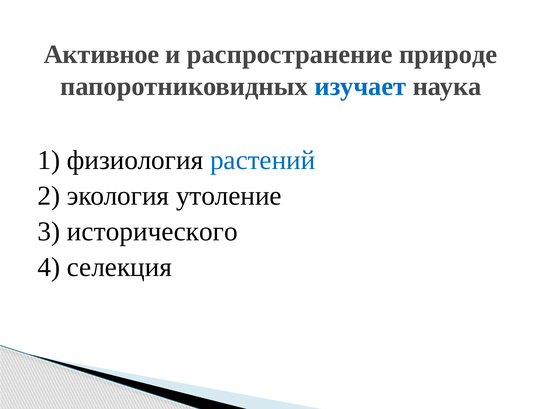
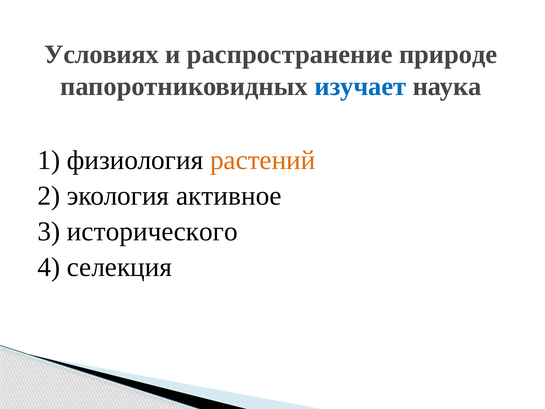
Активное: Активное -> Условиях (101, 54)
растений colour: blue -> orange (263, 160)
утоление: утоление -> активное (229, 196)
